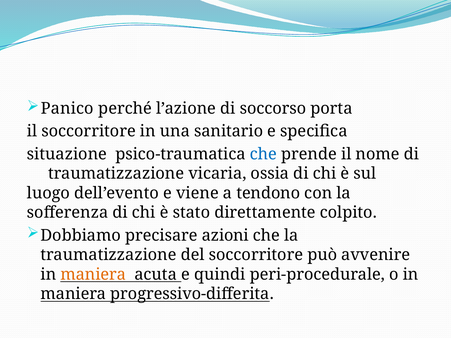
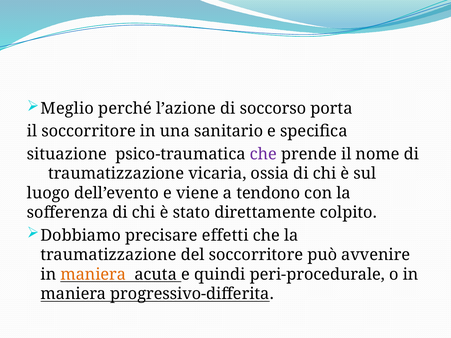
Panico: Panico -> Meglio (67, 109)
che colour: blue -> purple (263, 154)
azioni: azioni -> effetti (225, 236)
